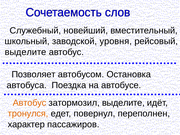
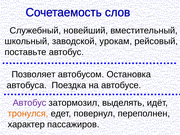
уровня: уровня -> урокам (116, 41)
выделите: выделите -> поставьте (26, 52)
Автобус colour: orange -> purple (30, 103)
затормозил выделите: выделите -> выделять (123, 103)
